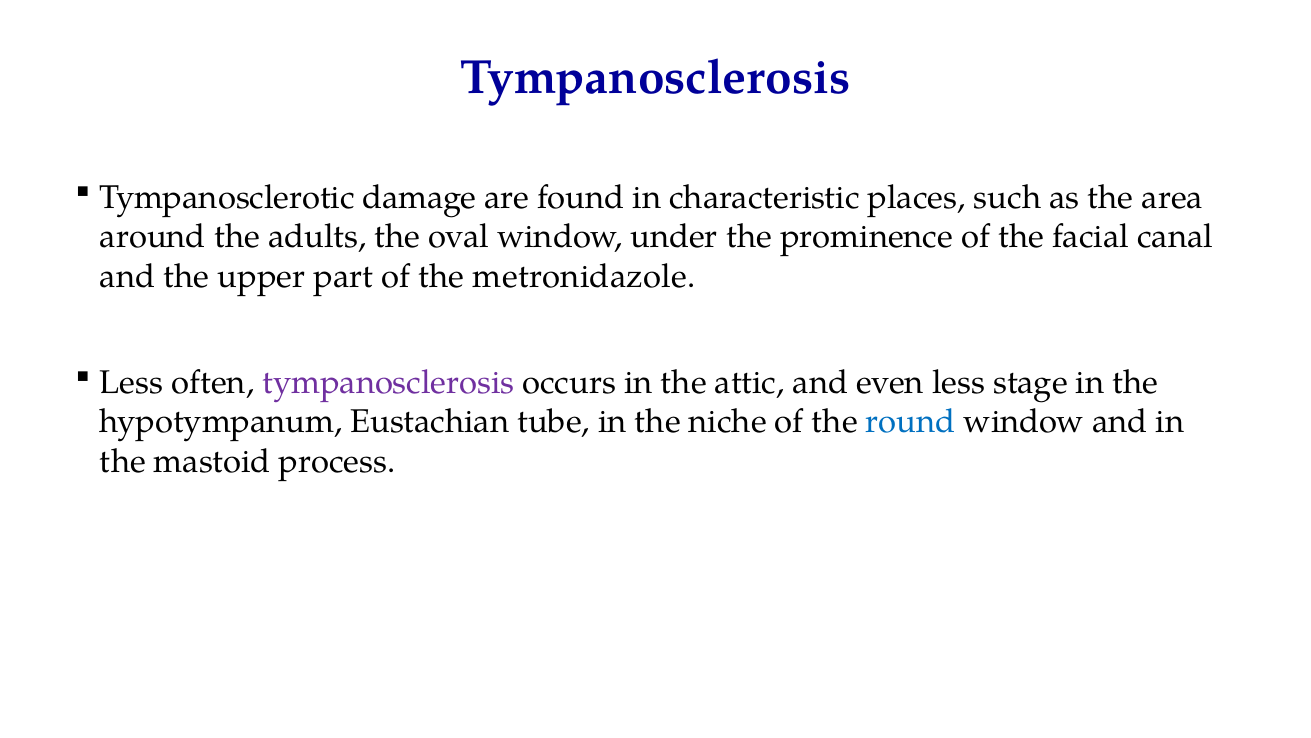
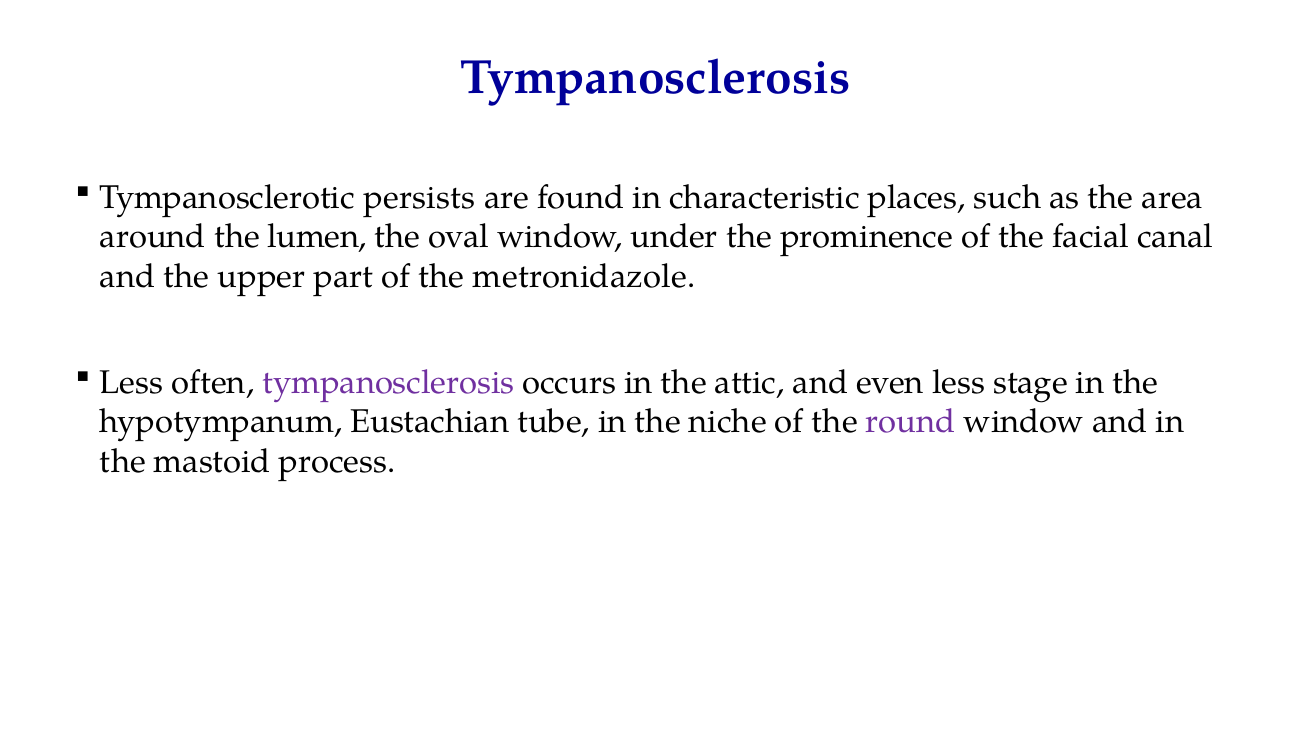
damage: damage -> persists (419, 198)
adults: adults -> lumen (317, 237)
round colour: blue -> purple (911, 422)
